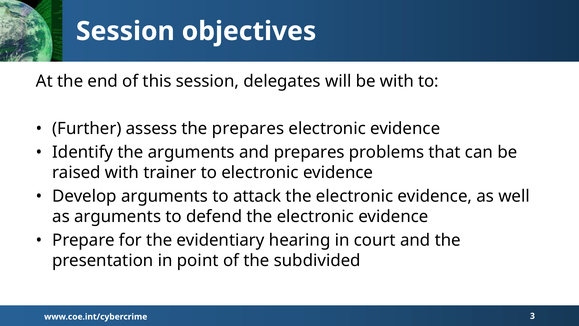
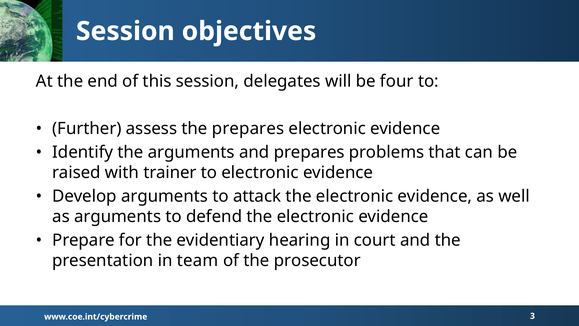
be with: with -> four (397, 81)
point: point -> team (198, 260)
subdivided: subdivided -> prosecutor (317, 260)
